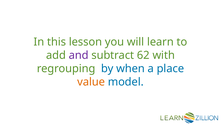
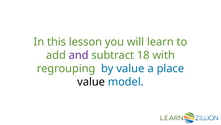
62: 62 -> 18 (143, 55)
by when: when -> value (130, 68)
value colour: orange -> black (91, 81)
